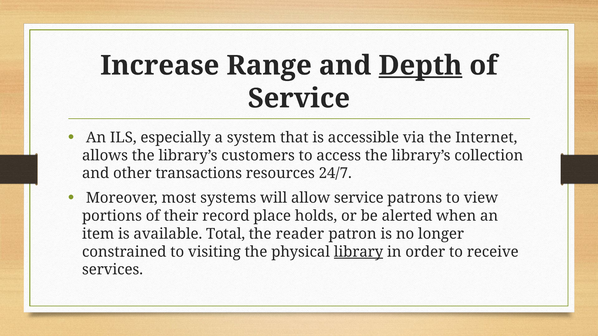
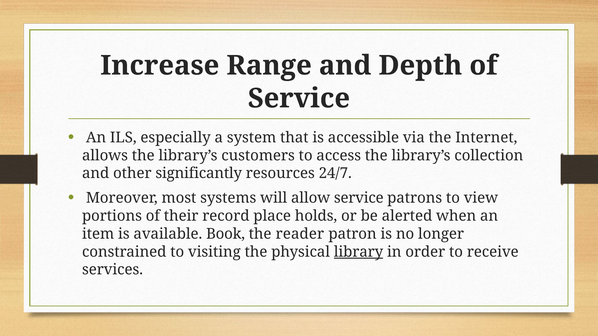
Depth underline: present -> none (420, 66)
transactions: transactions -> significantly (199, 174)
Total: Total -> Book (226, 234)
